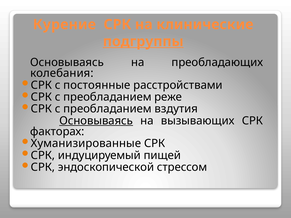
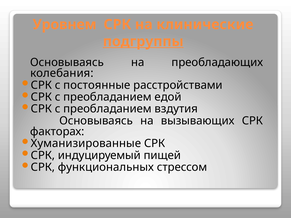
Курение: Курение -> Уровнем (65, 25)
реже: реже -> едой (168, 97)
Основываясь underline: present -> none (96, 121)
эндоскопической: эндоскопической -> функциональных (106, 167)
